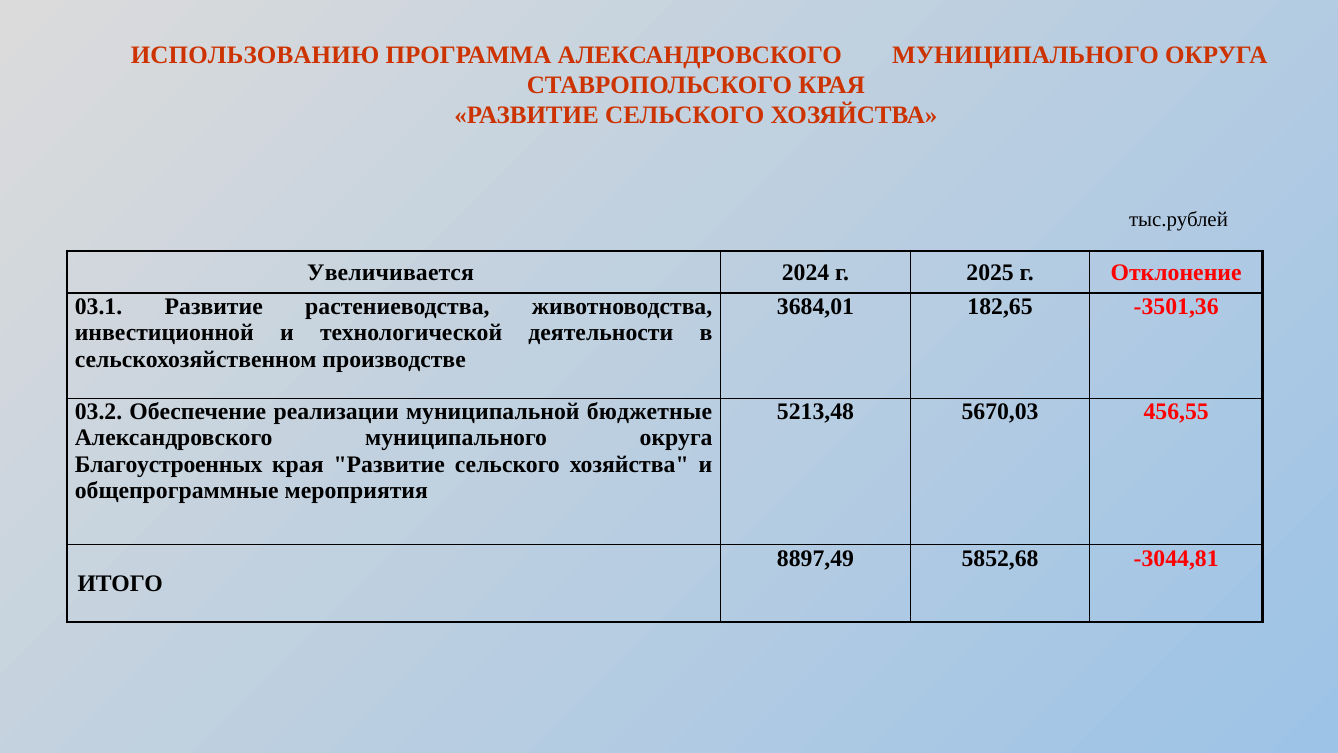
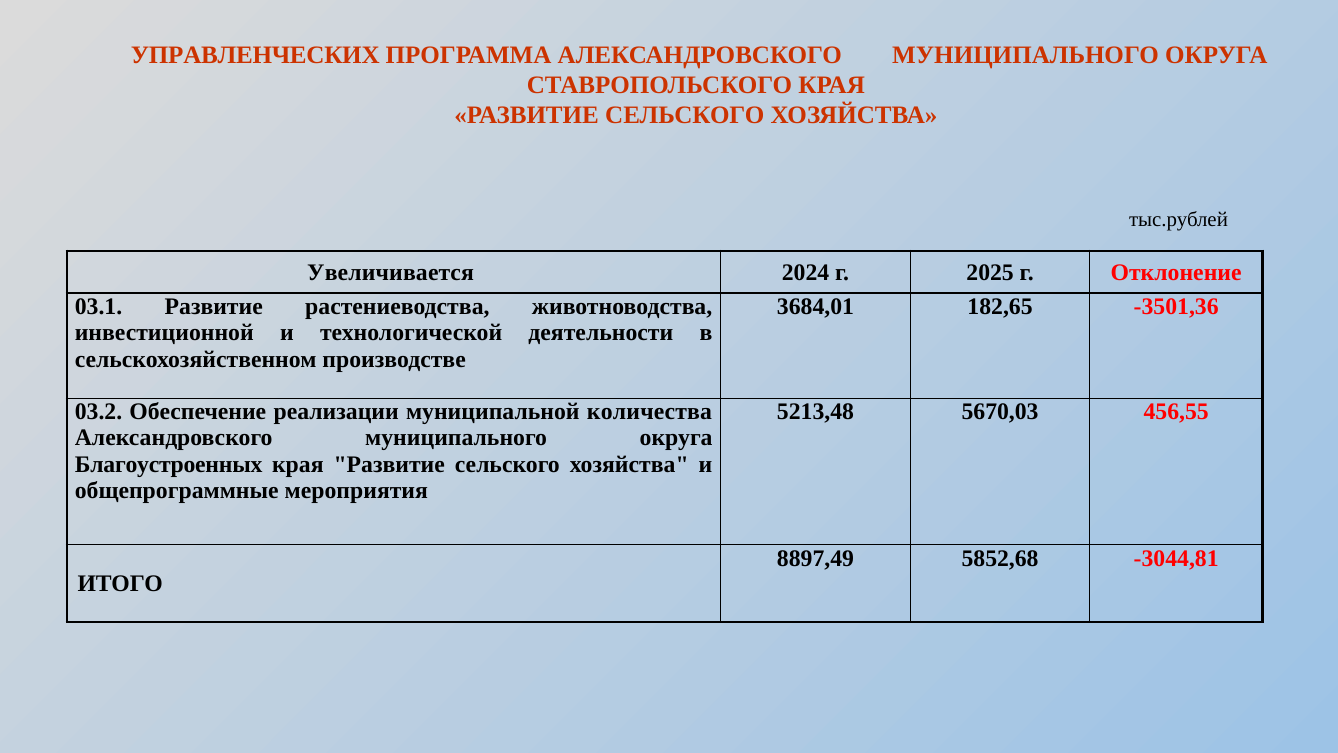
ИСПОЛЬЗОВАНИЮ: ИСПОЛЬЗОВАНИЮ -> УПРАВЛЕНЧЕСКИХ (255, 55)
бюджетные: бюджетные -> количества (649, 411)
